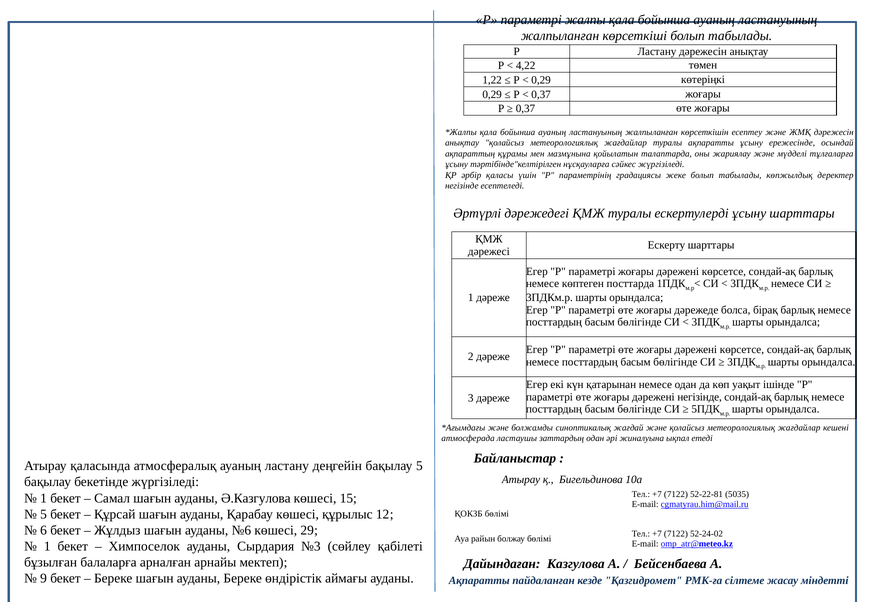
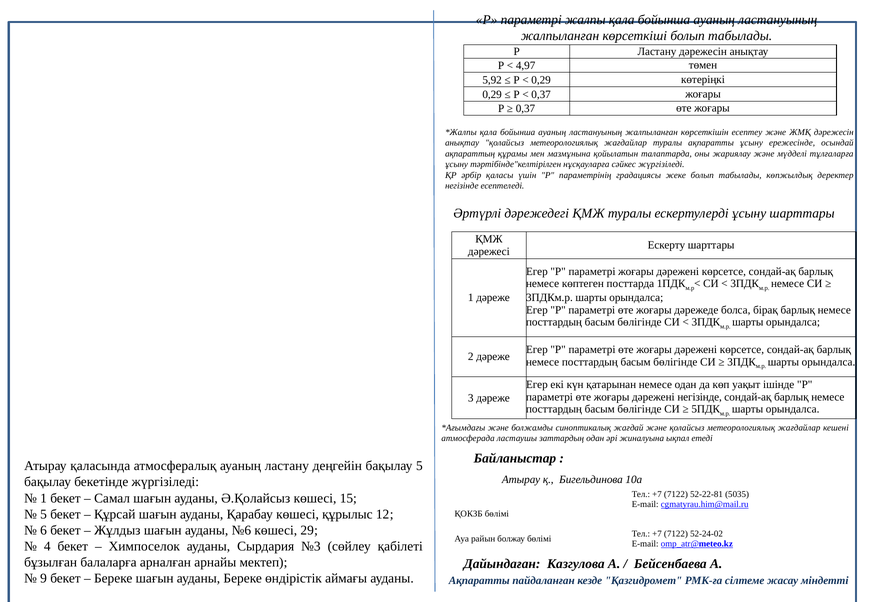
4,22: 4,22 -> 4,97 (526, 66)
1,22: 1,22 -> 5,92 (492, 80)
Ә.Казгулова: Ә.Казгулова -> Ә.Қолайсыз (256, 498)
1: 1 -> 4 (47, 547)
